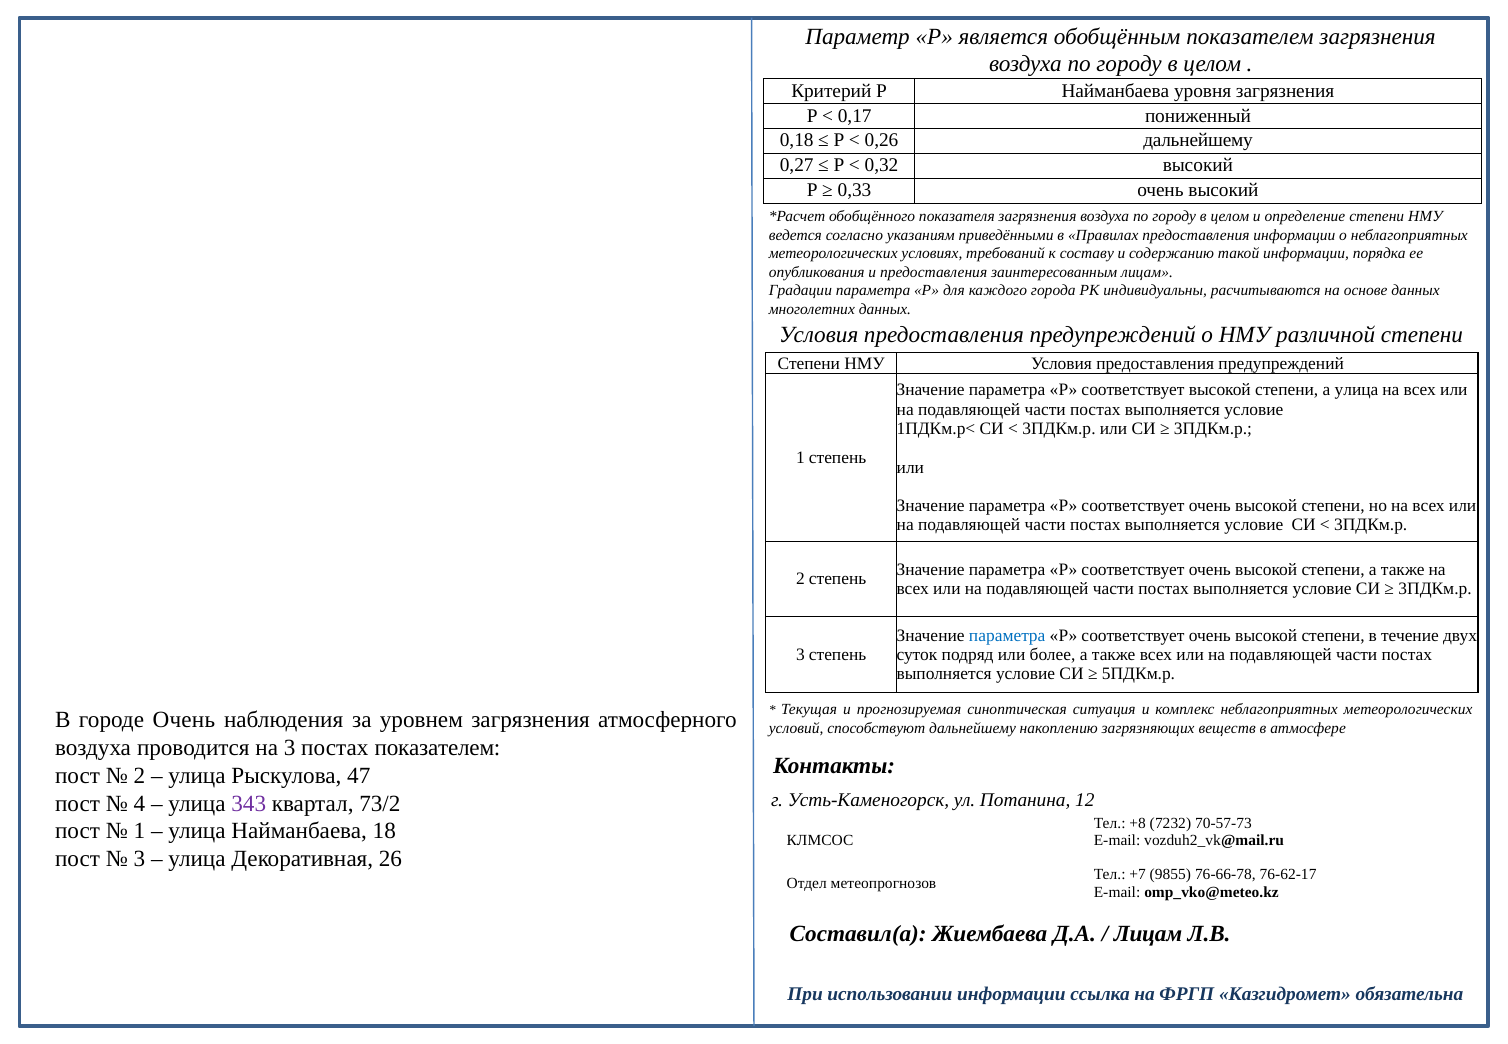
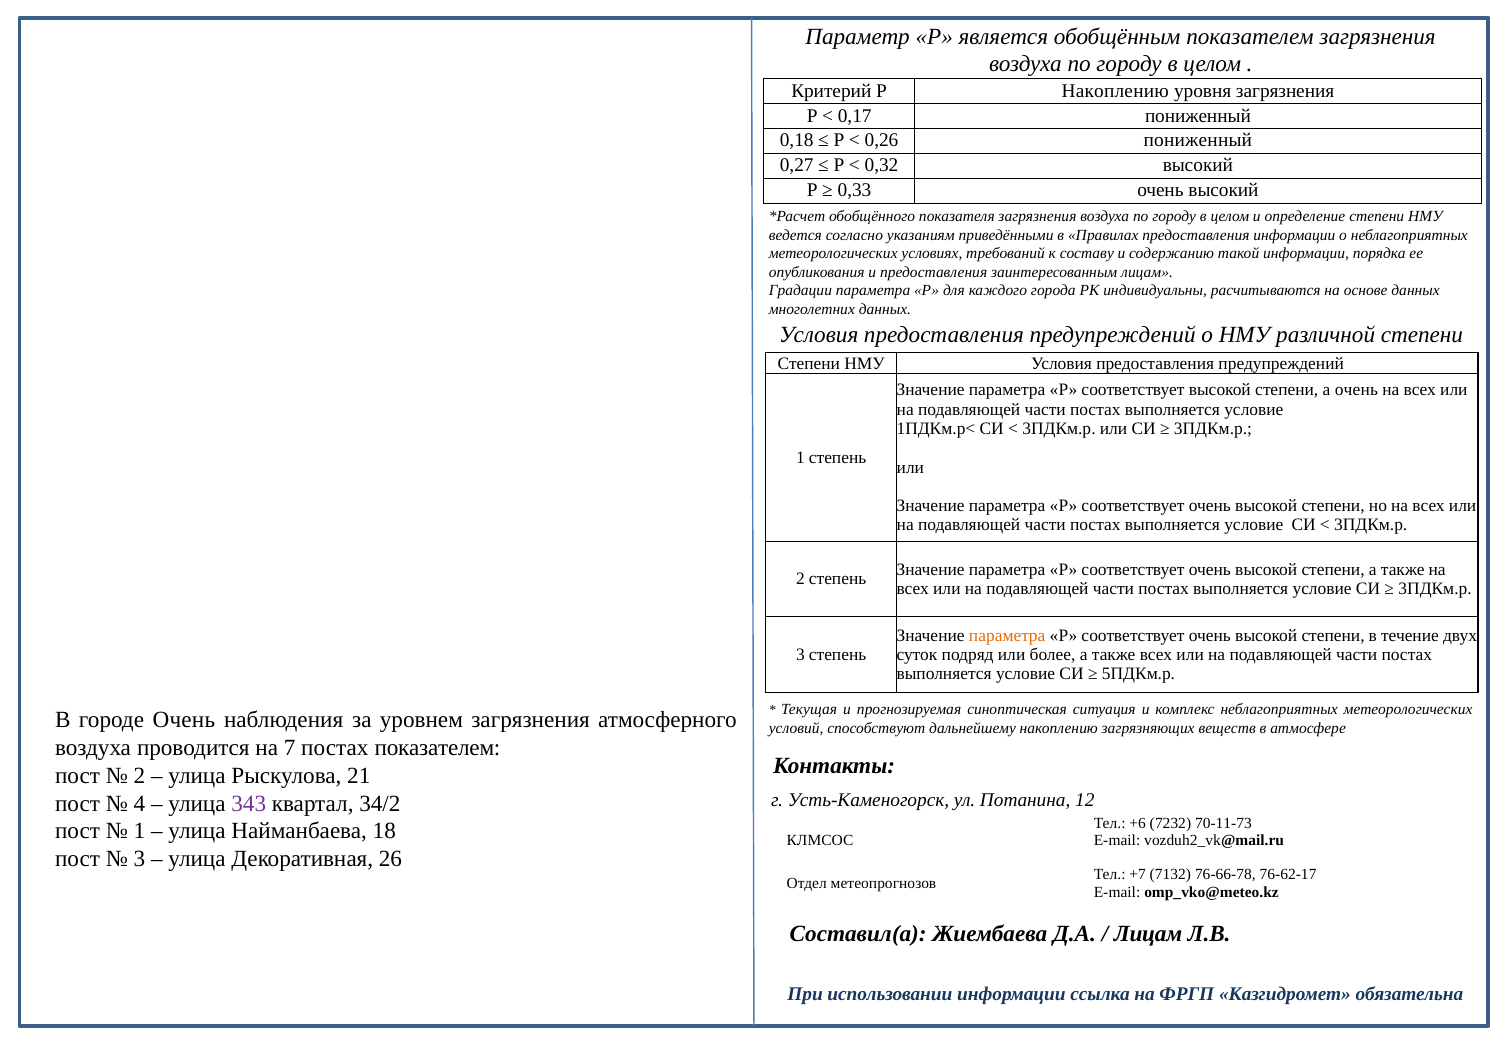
Р Найманбаева: Найманбаева -> Накоплению (1115, 91)
0,26 дальнейшему: дальнейшему -> пониженный (1198, 141)
а улица: улица -> очень (1356, 390)
параметра colour: blue -> orange (1007, 635)
на 3: 3 -> 7 (290, 748)
47: 47 -> 21 (359, 776)
73/2: 73/2 -> 34/2 (380, 803)
+8: +8 -> +6 (1138, 824)
70-57-73: 70-57-73 -> 70-11-73 (1223, 824)
9855: 9855 -> 7132 (1170, 875)
